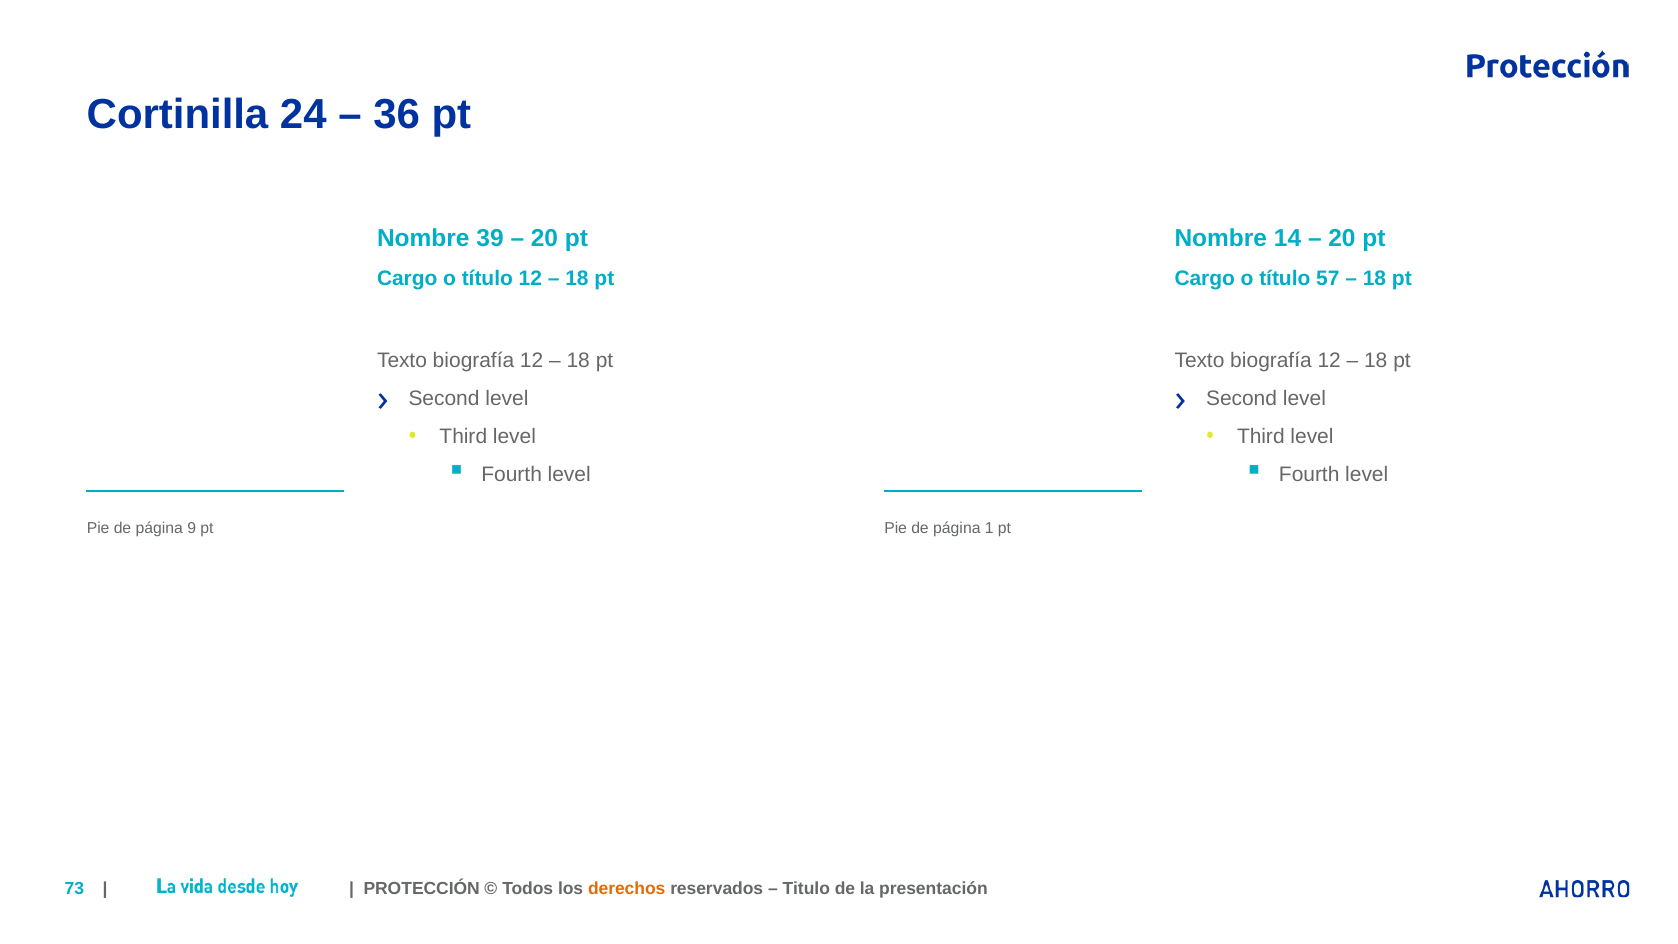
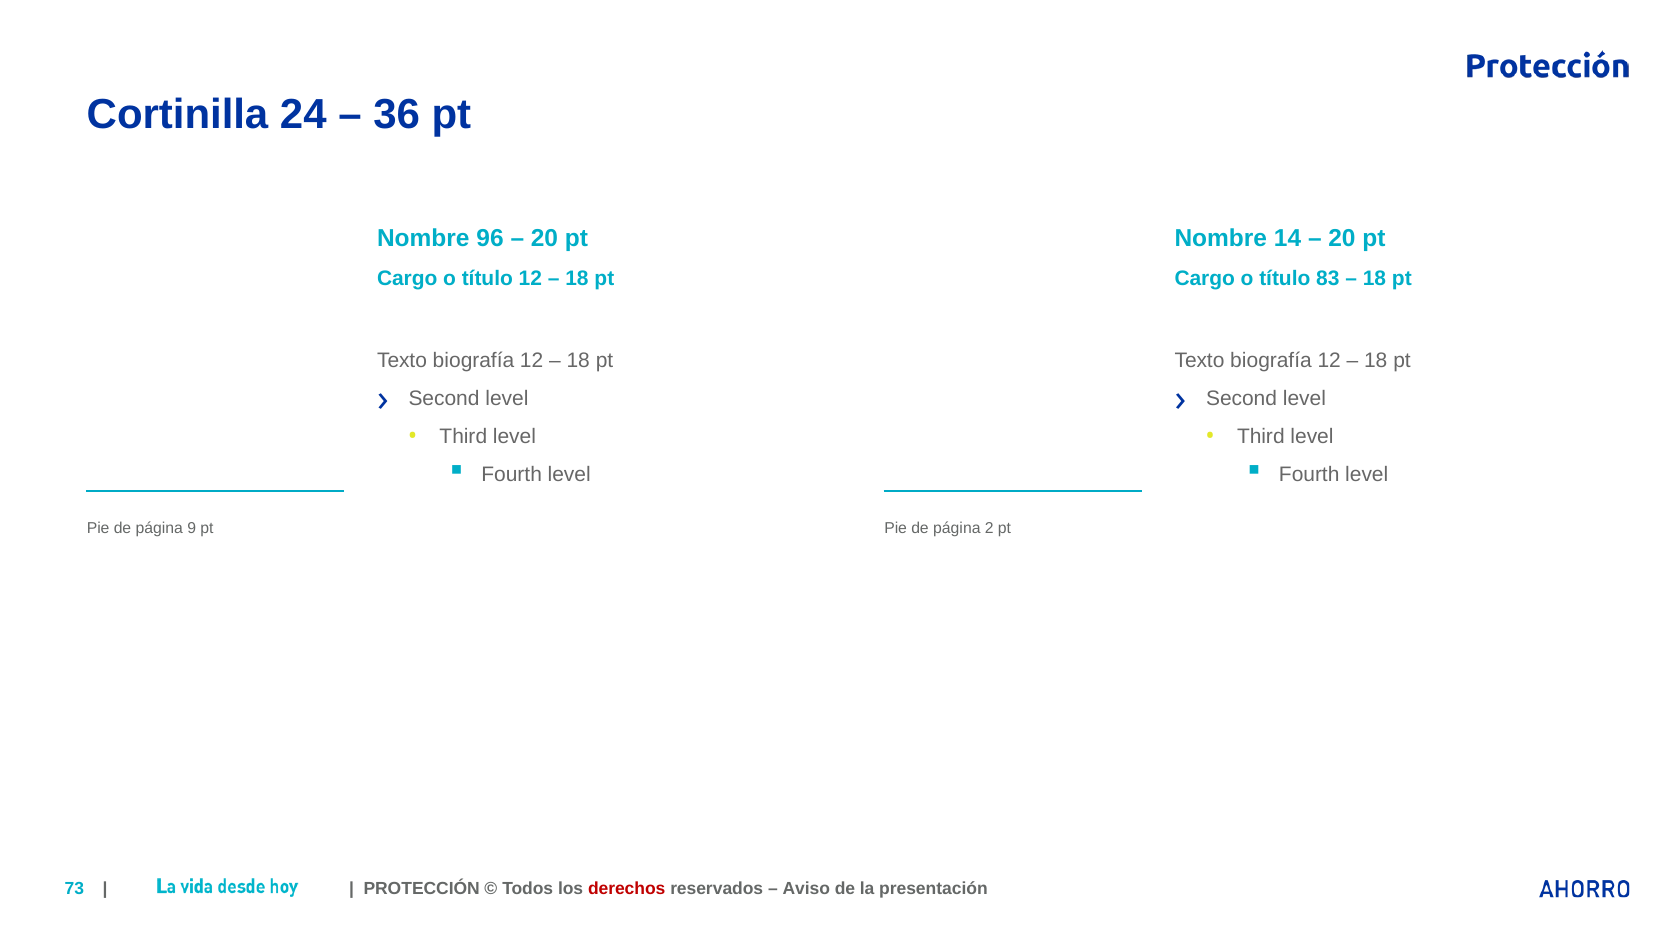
39: 39 -> 96 (490, 238)
57: 57 -> 83 (1328, 278)
1: 1 -> 2 (989, 528)
derechos colour: orange -> red (627, 889)
Titulo: Titulo -> Aviso (806, 889)
